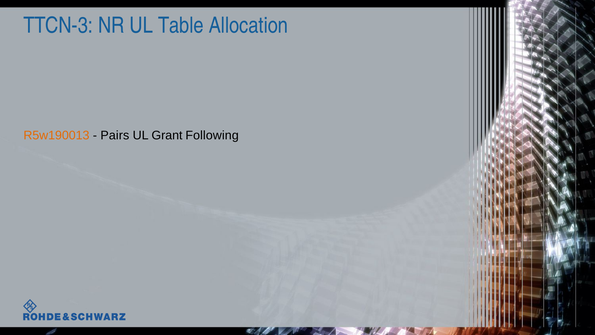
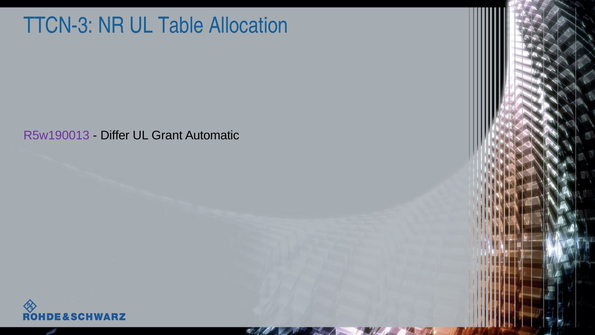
R5w190013 colour: orange -> purple (56, 135)
Pairs: Pairs -> Differ (115, 135)
Following: Following -> Automatic (212, 135)
